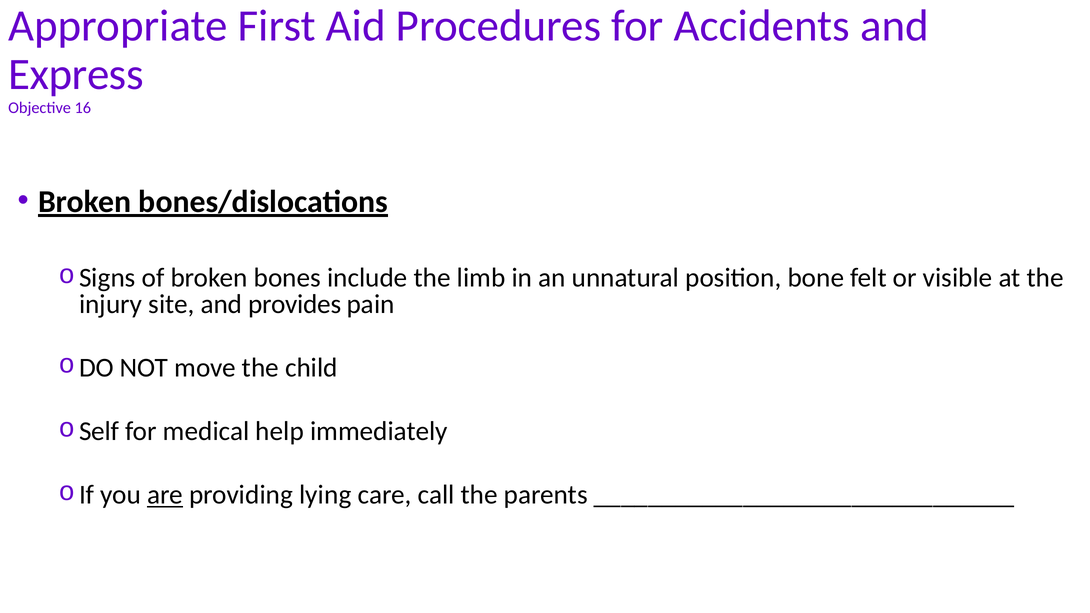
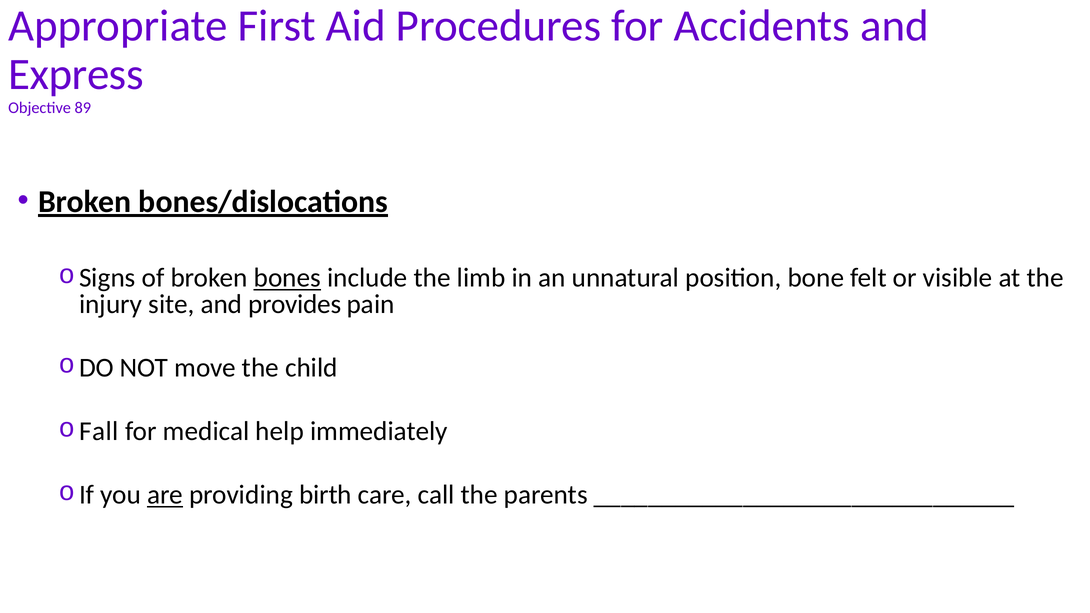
16: 16 -> 89 (83, 108)
bones underline: none -> present (287, 278)
Self: Self -> Fall (99, 431)
lying: lying -> birth (325, 495)
